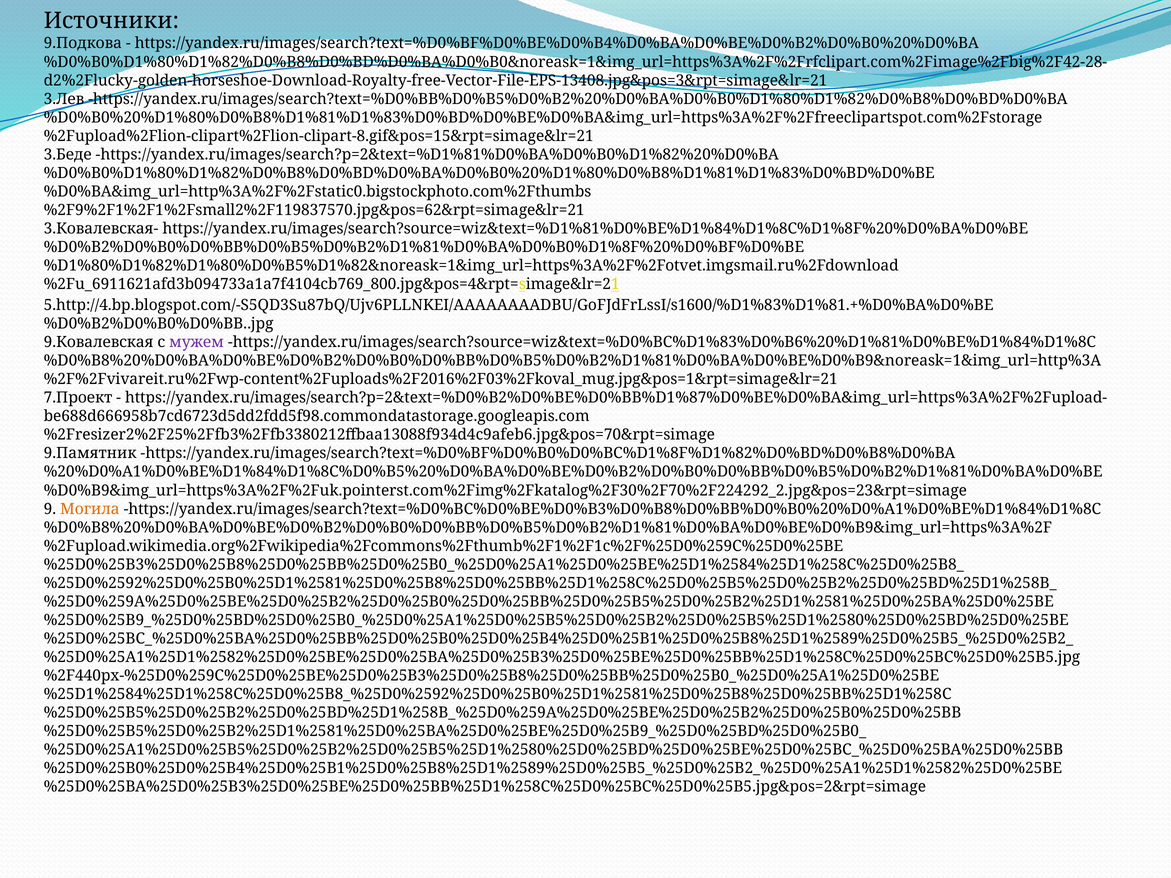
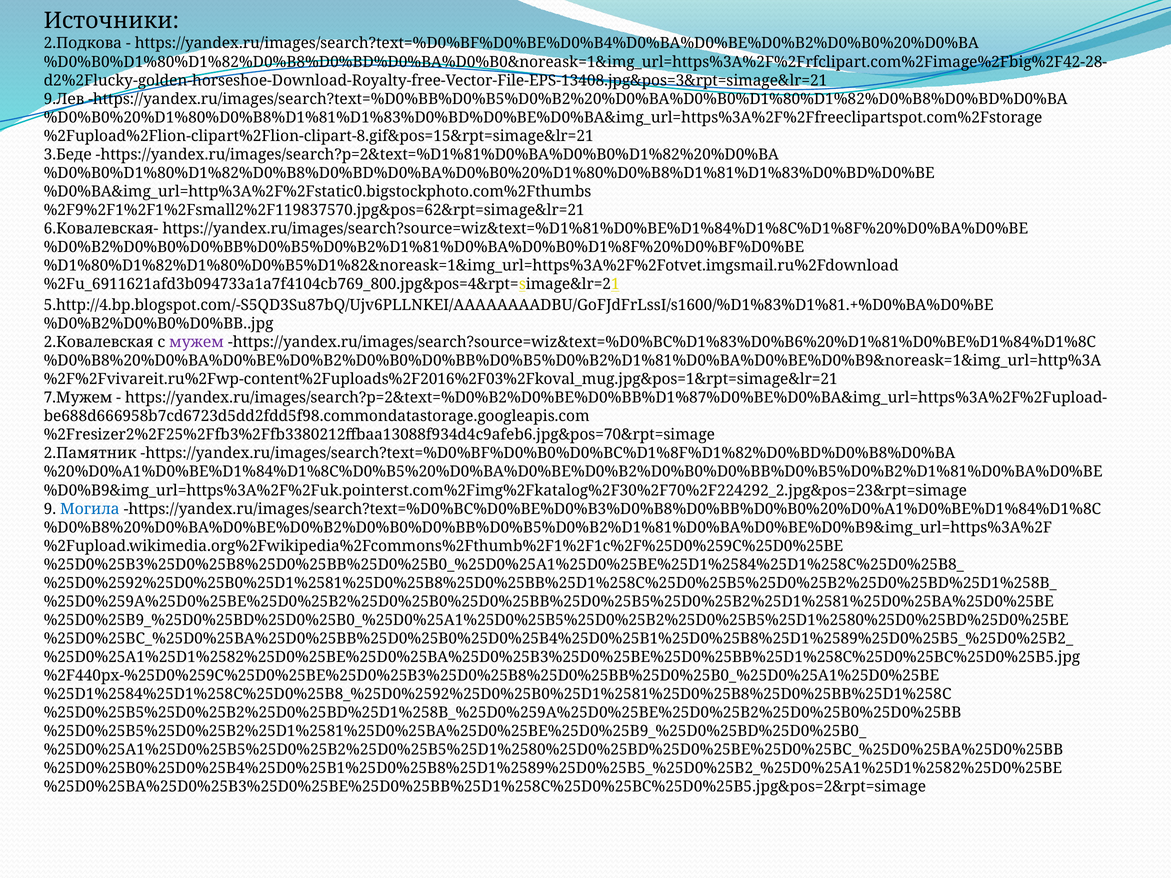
9.Подкова: 9.Подкова -> 2.Подкова (83, 43)
3.Лев: 3.Лев -> 9.Лев (64, 99)
3.Ковалевская-: 3.Ковалевская- -> 6.Ковалевская- (101, 229)
9.Ковалевская: 9.Ковалевская -> 2.Ковалевская (99, 342)
7.Проект: 7.Проект -> 7.Мужем (78, 398)
9.Памятник: 9.Памятник -> 2.Памятник (90, 453)
Могила colour: orange -> blue (90, 509)
